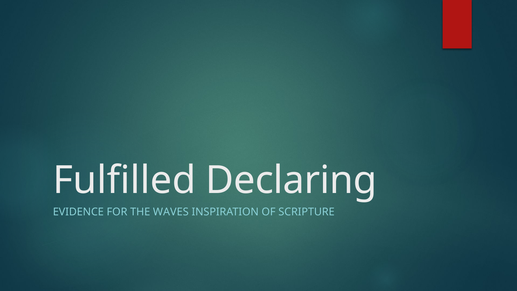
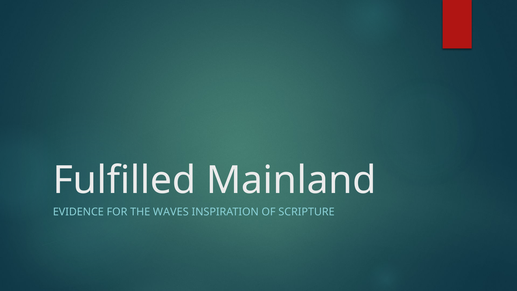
Declaring: Declaring -> Mainland (291, 180)
